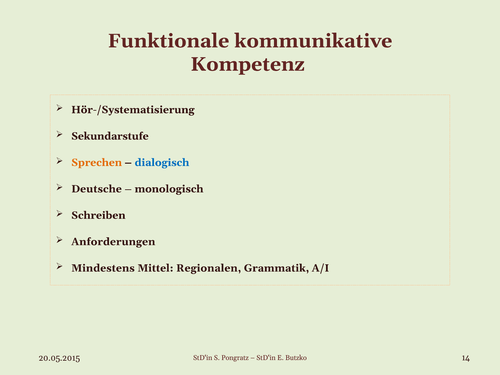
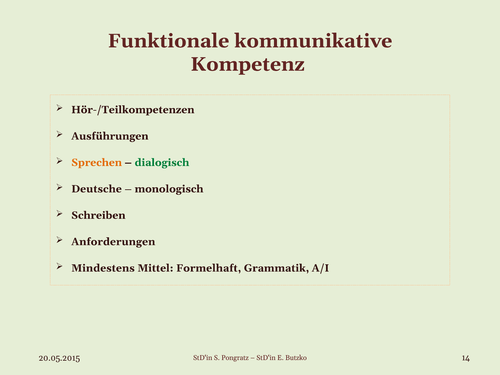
Hör-/Systematisierung: Hör-/Systematisierung -> Hör-/Teilkompetenzen (133, 110)
Sekundarstufe: Sekundarstufe -> Ausführungen (110, 136)
dialogisch colour: blue -> green (162, 163)
Regionalen: Regionalen -> Formelhaft (209, 268)
